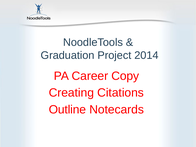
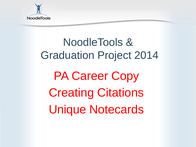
Outline: Outline -> Unique (67, 109)
